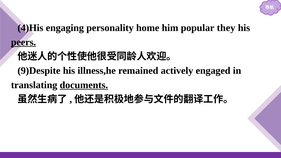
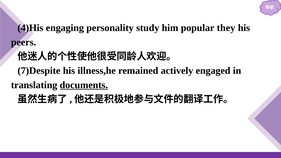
home: home -> study (148, 28)
peers underline: present -> none (24, 42)
9)Despite: 9)Despite -> 7)Despite (39, 71)
